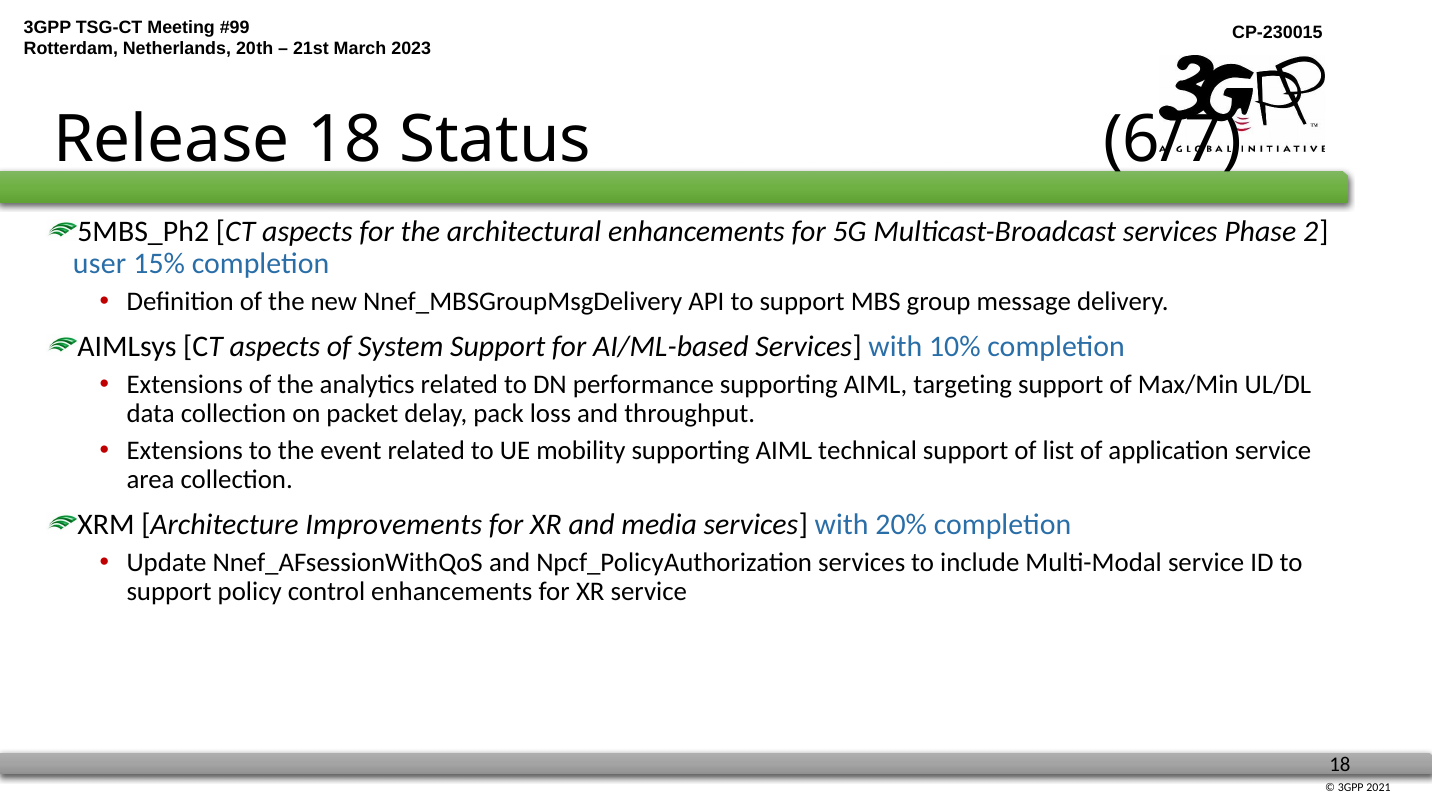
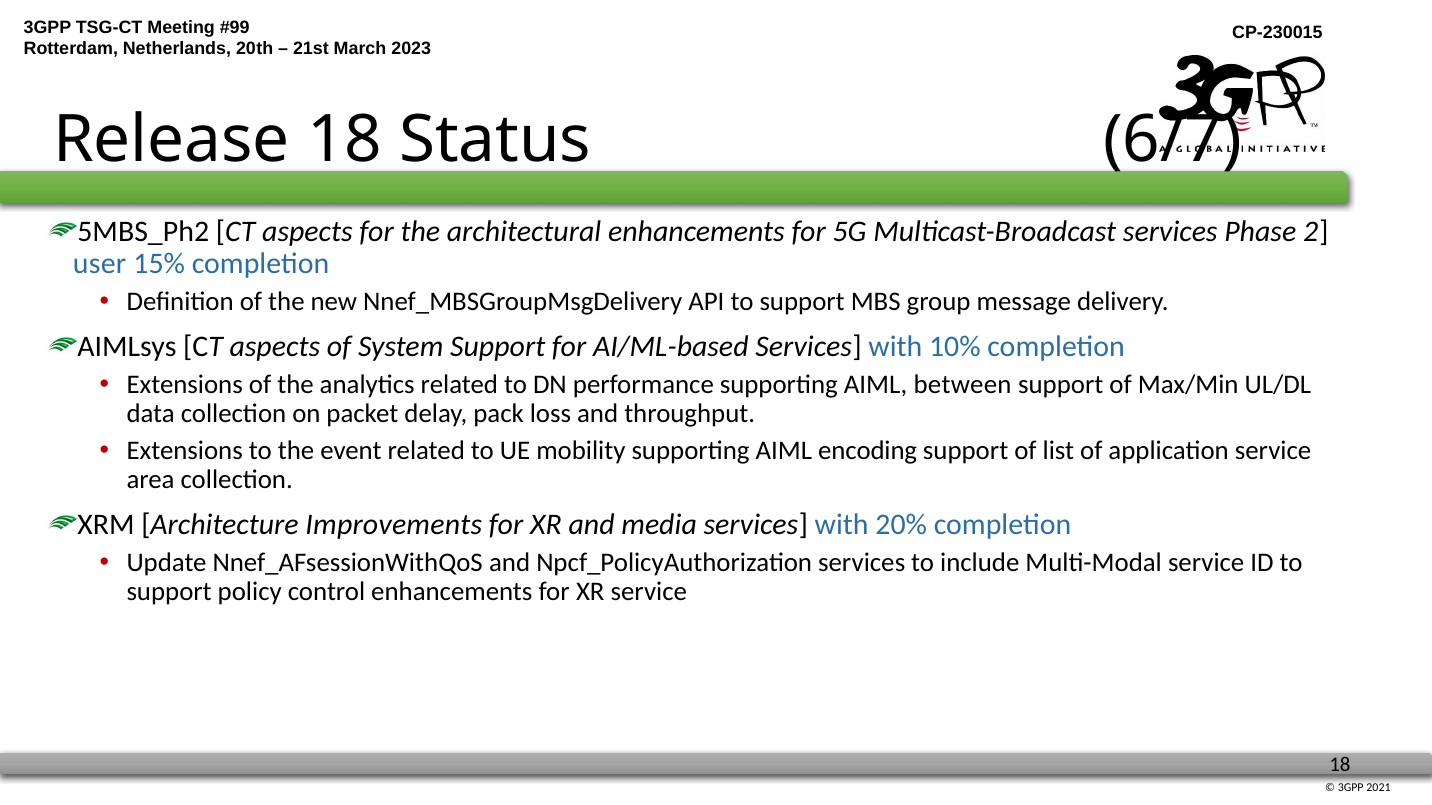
targeting: targeting -> between (963, 385)
technical: technical -> encoding (868, 451)
